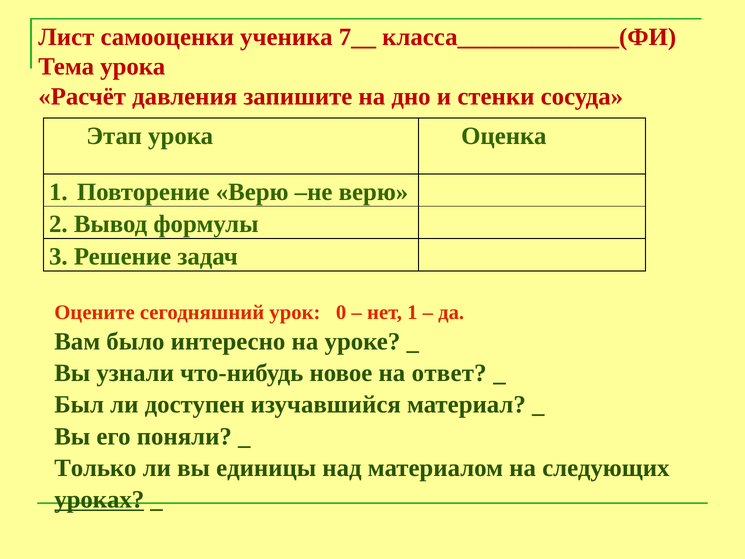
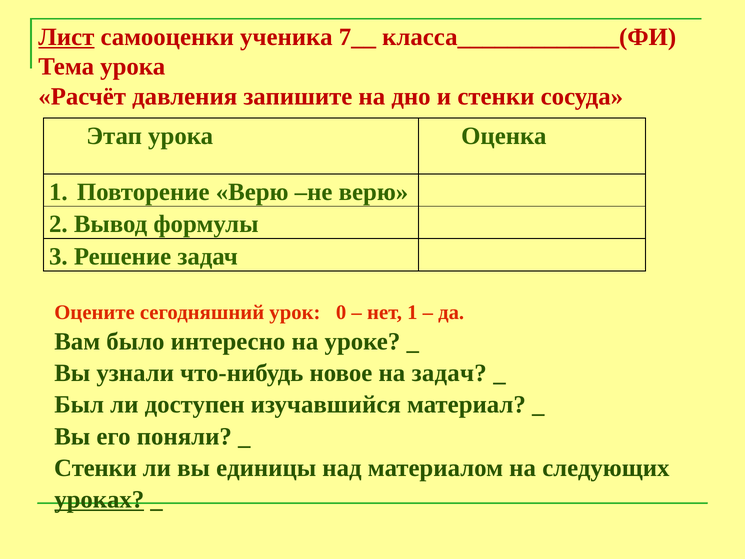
Лист underline: none -> present (66, 37)
на ответ: ответ -> задач (449, 373)
Только: Только -> Стенки (95, 468)
